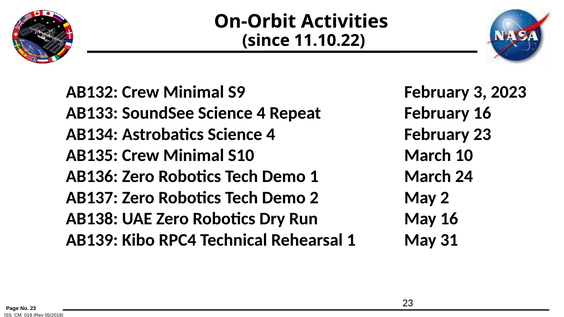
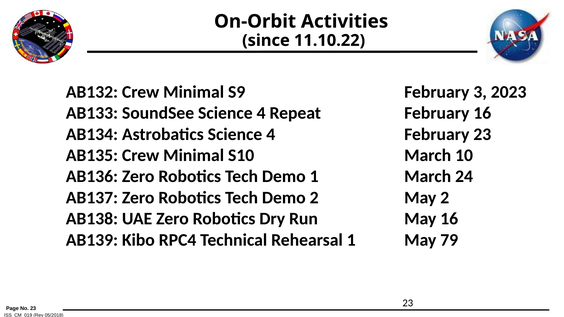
31: 31 -> 79 (449, 240)
